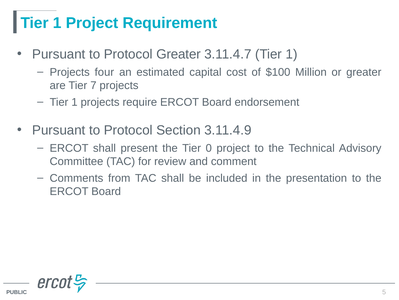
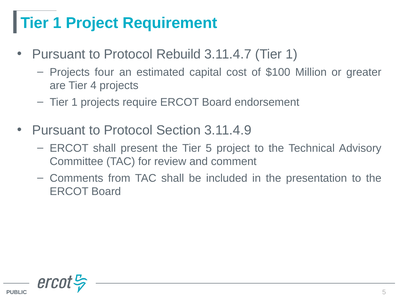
Protocol Greater: Greater -> Rebuild (179, 54)
7: 7 -> 4 (93, 85)
Tier 0: 0 -> 5 (209, 148)
